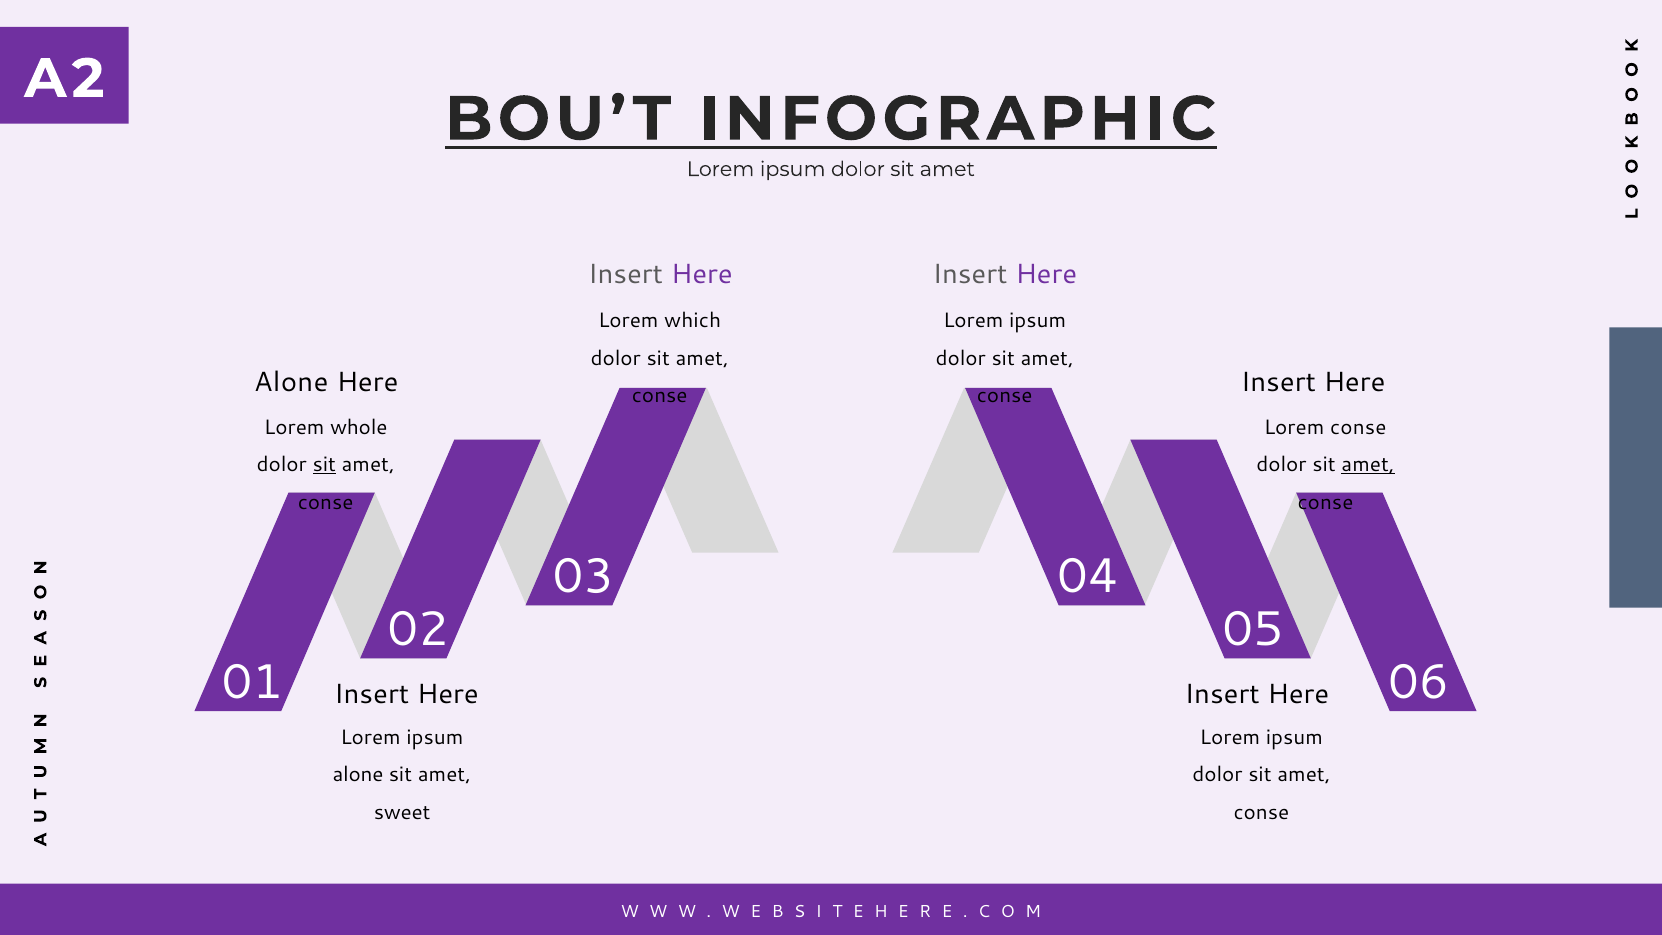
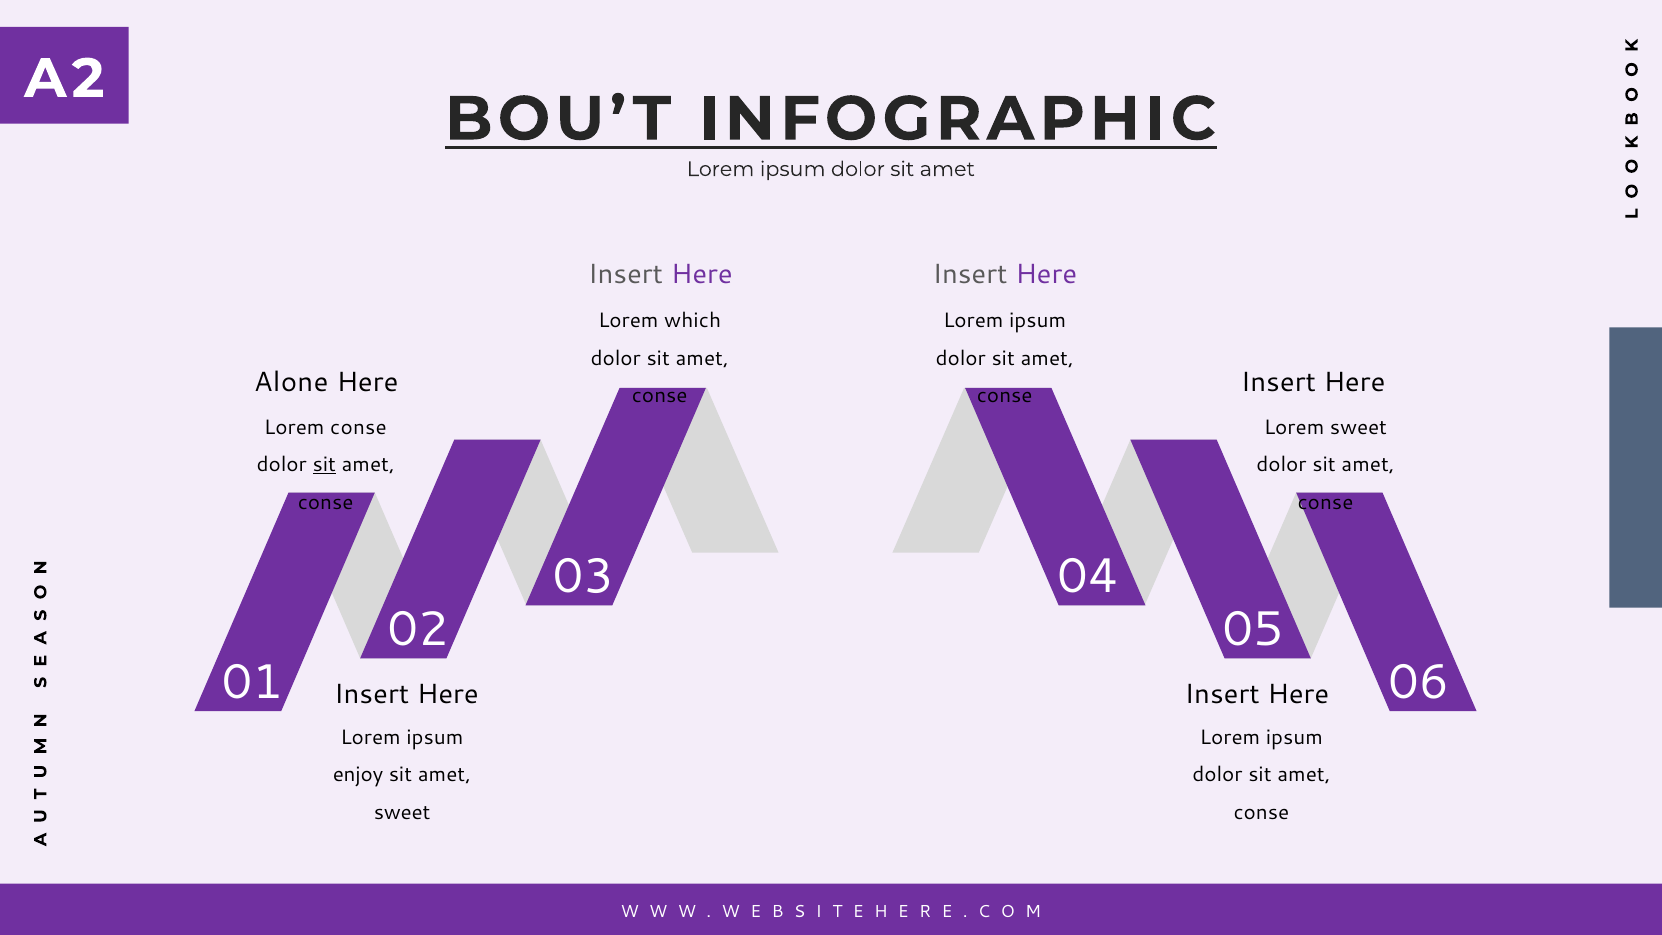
Lorem whole: whole -> conse (359, 427)
Lorem conse: conse -> sweet (1359, 427)
amet underline: present -> none (1368, 465)
alone: alone -> enjoy (358, 775)
